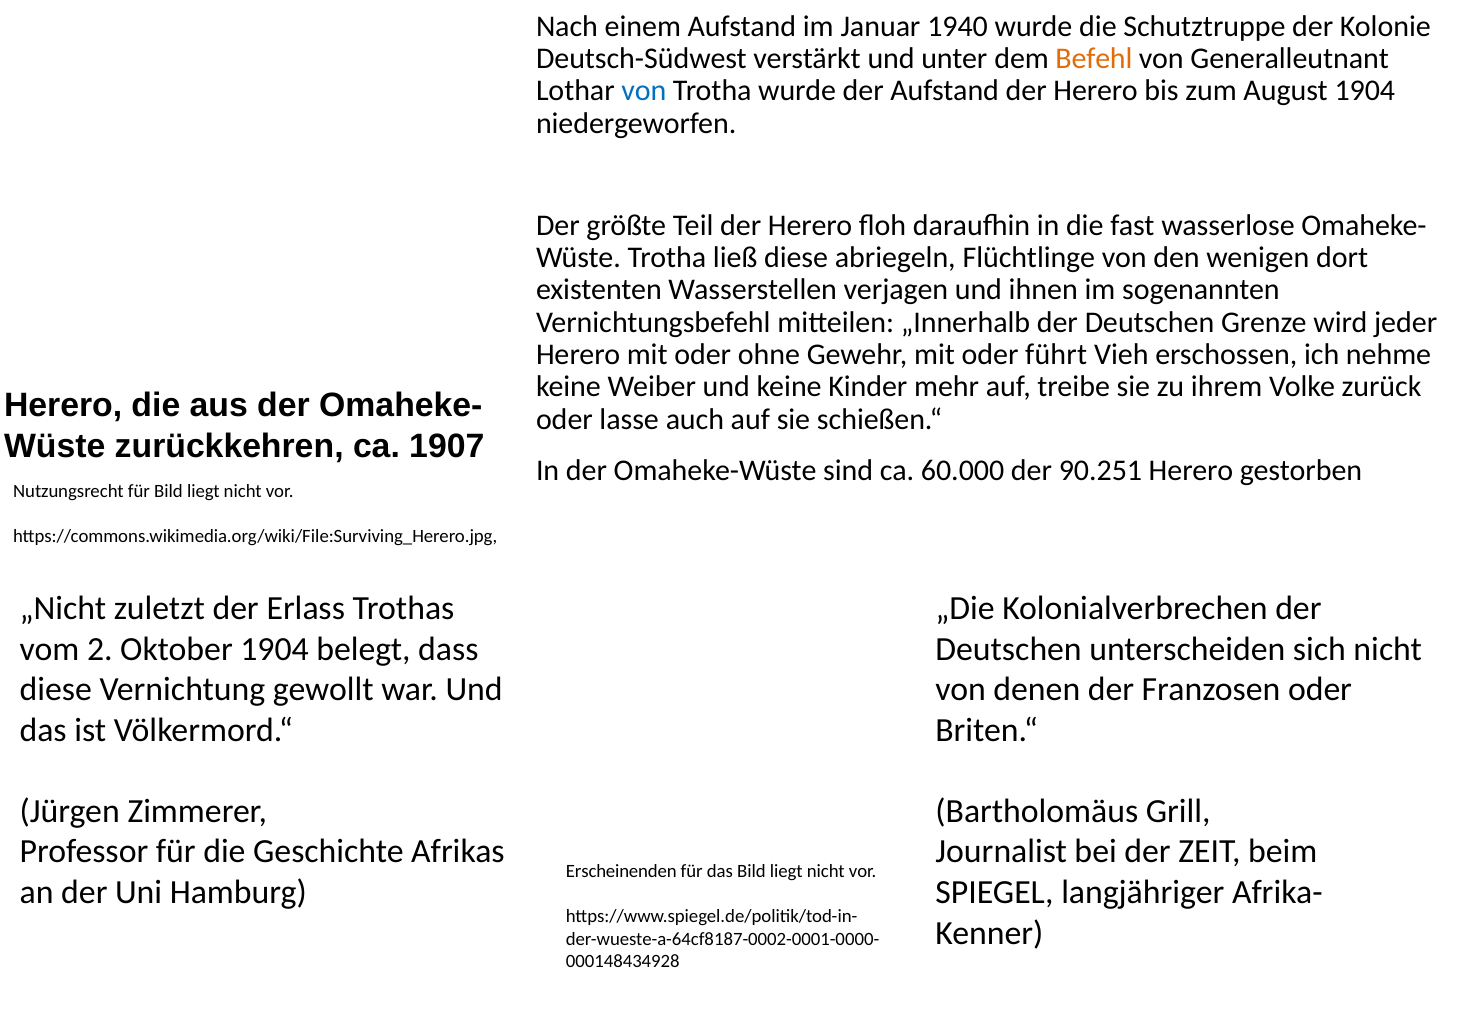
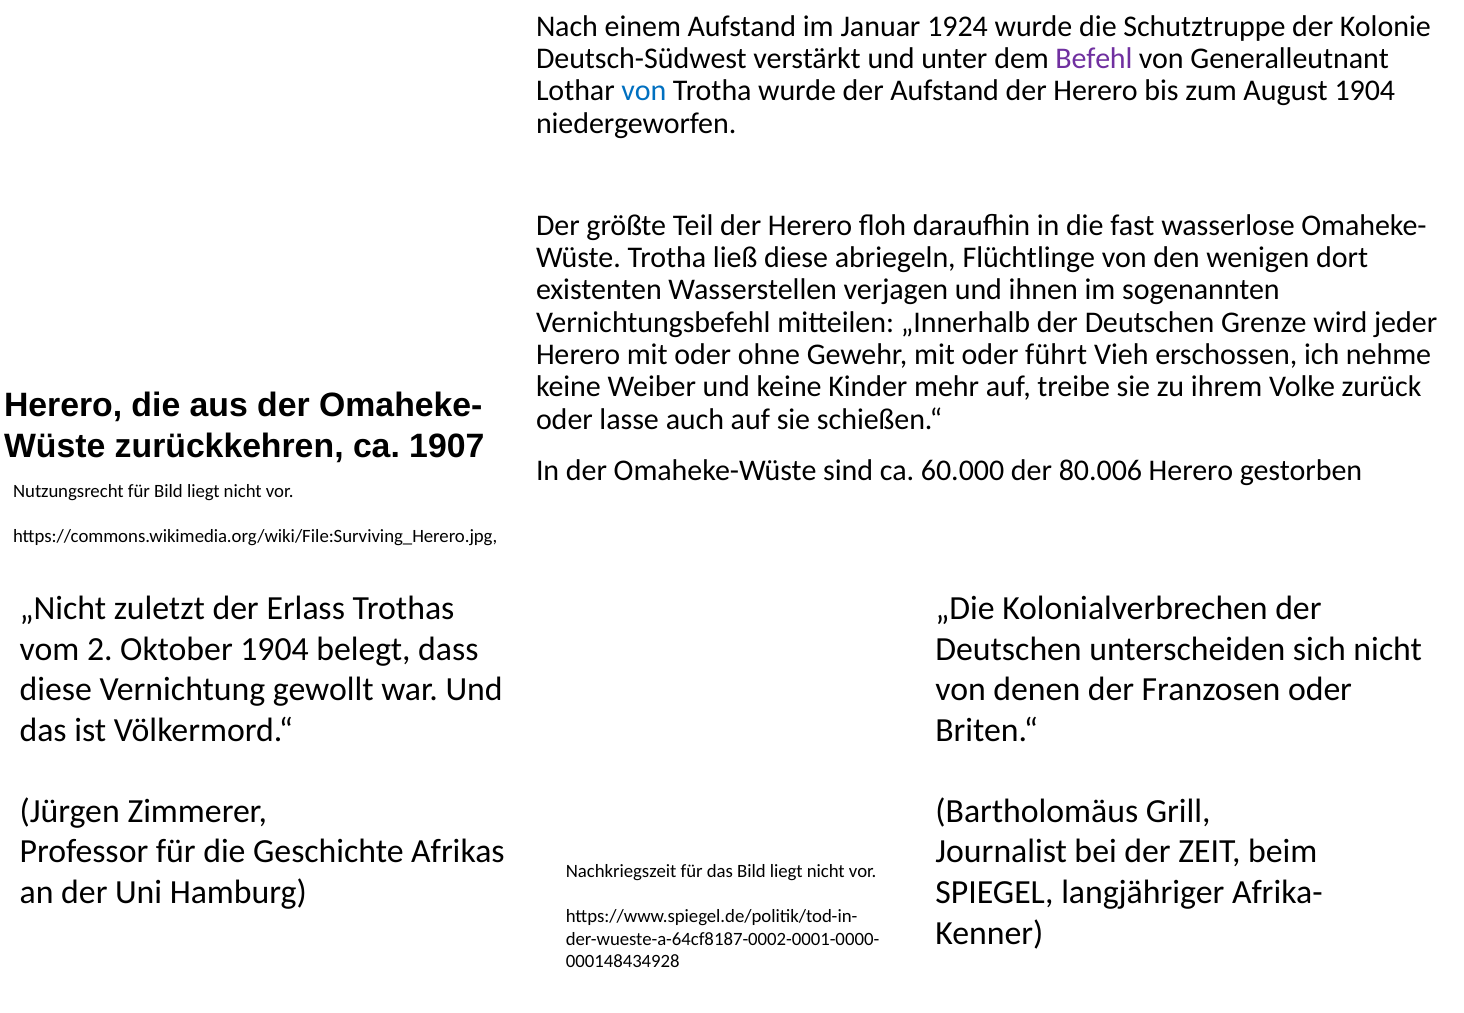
1940: 1940 -> 1924 (958, 26)
Befehl colour: orange -> purple (1094, 59)
90.251: 90.251 -> 80.006 (1100, 471)
Erscheinenden: Erscheinenden -> Nachkriegszeit (621, 872)
